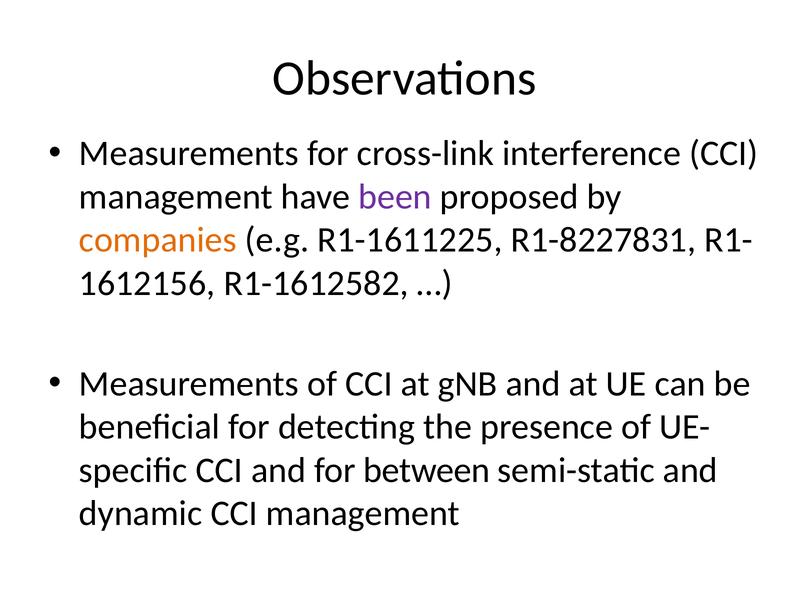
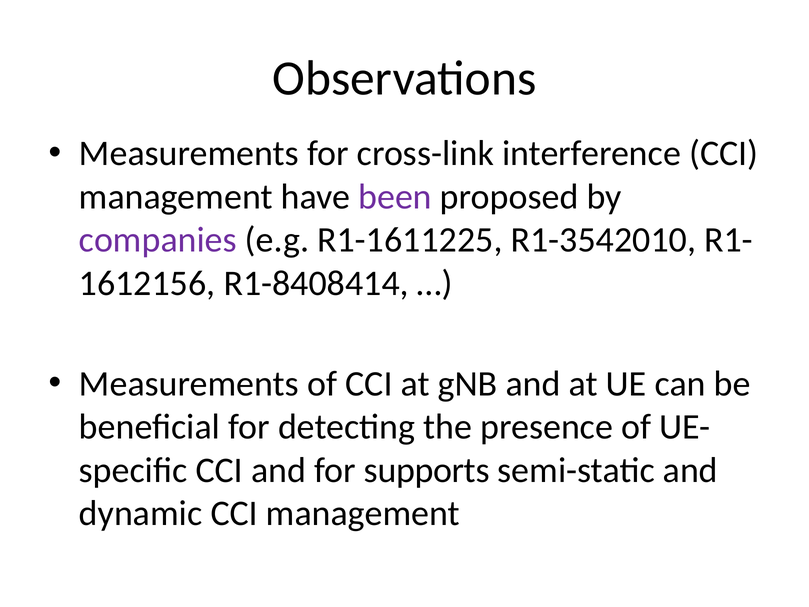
companies colour: orange -> purple (158, 240)
R1-8227831: R1-8227831 -> R1-3542010 (603, 240)
R1-1612582: R1-1612582 -> R1-8408414 (316, 283)
between: between -> supports (427, 470)
